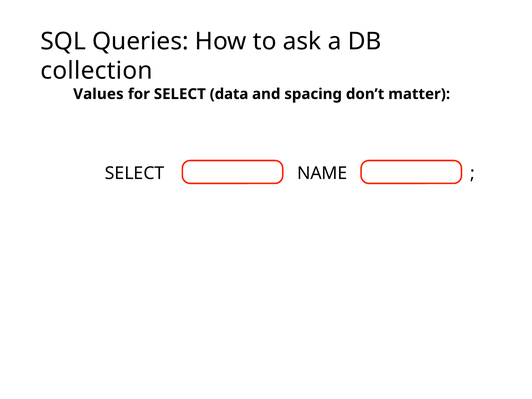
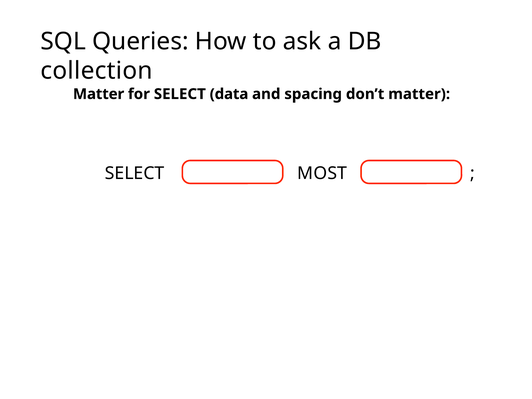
Values: Values -> Matter (99, 94)
NAME: NAME -> MOST (322, 173)
